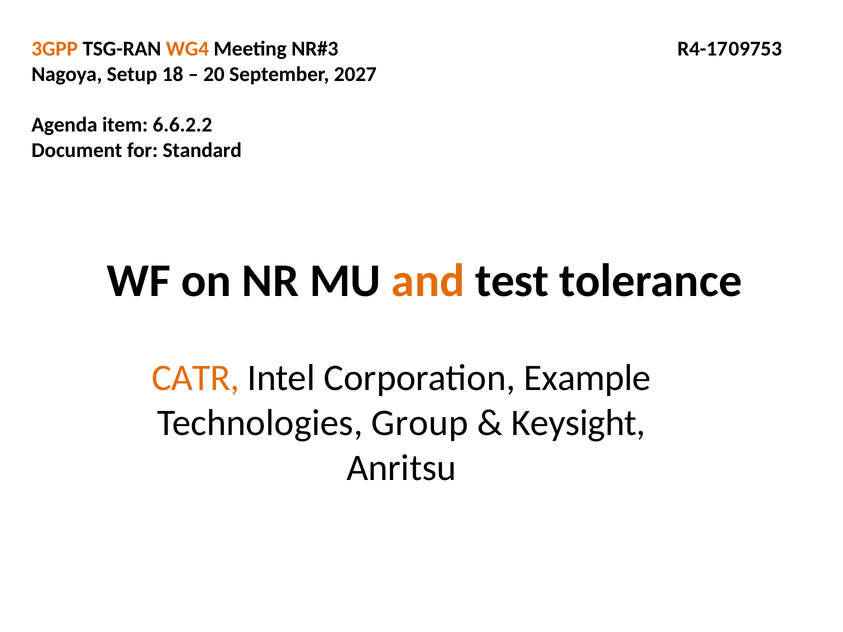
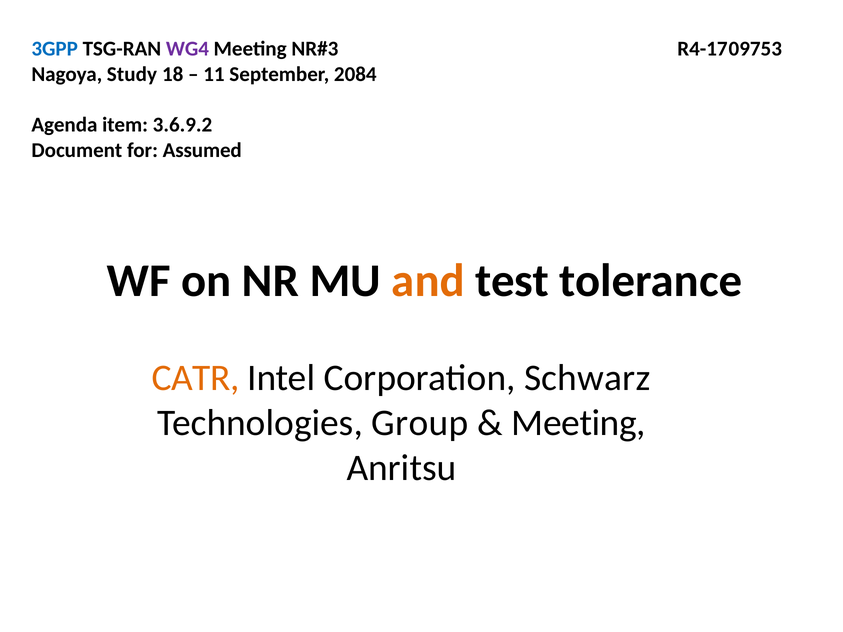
3GPP colour: orange -> blue (55, 49)
WG4 colour: orange -> purple (187, 49)
Setup: Setup -> Study (132, 74)
20: 20 -> 11 (214, 74)
2027: 2027 -> 2084 (355, 74)
6.6.2.2: 6.6.2.2 -> 3.6.9.2 (182, 125)
Standard: Standard -> Assumed (202, 150)
Example: Example -> Schwarz (587, 378)
Keysight: Keysight -> Meeting (579, 423)
